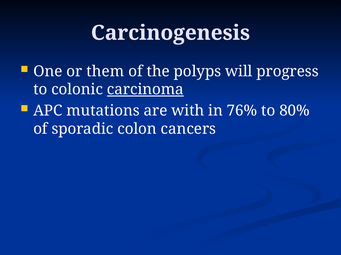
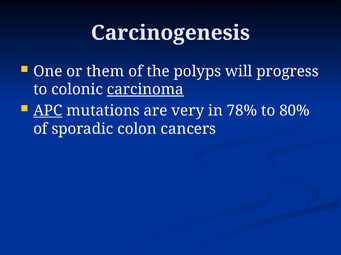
APC underline: none -> present (48, 111)
with: with -> very (188, 111)
76%: 76% -> 78% (242, 111)
